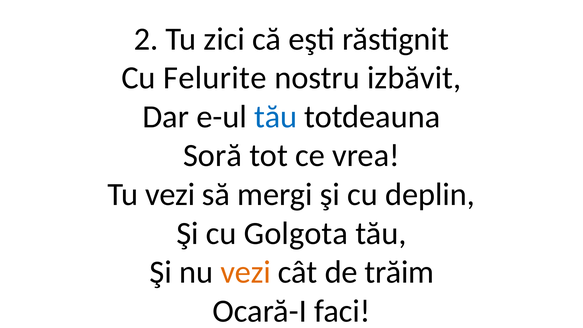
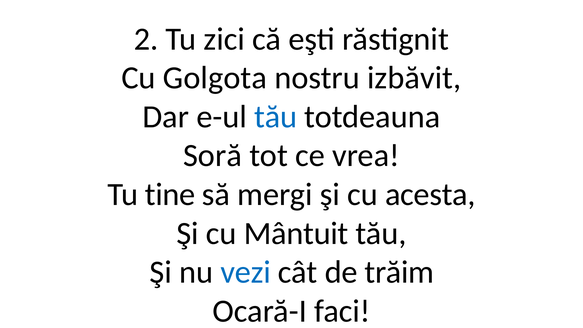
Felurite: Felurite -> Golgota (215, 78)
Tu vezi: vezi -> tine (170, 194)
deplin: deplin -> acesta (430, 194)
Golgota: Golgota -> Mântuit (296, 233)
vezi colour: orange -> blue (246, 272)
